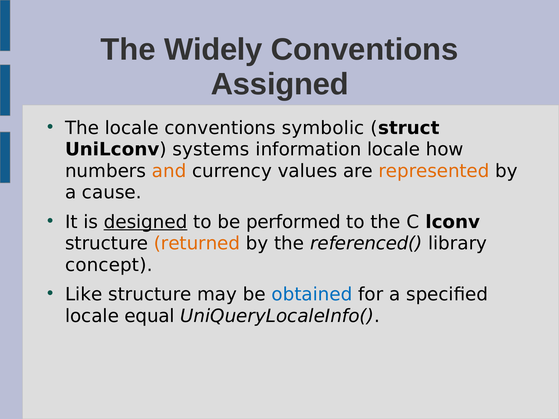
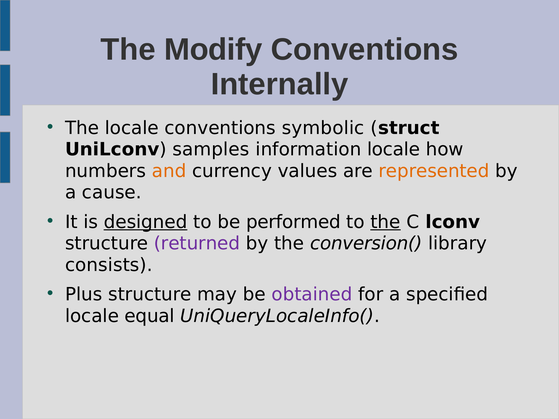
Widely: Widely -> Modify (213, 50)
Assigned: Assigned -> Internally (280, 84)
systems: systems -> samples (211, 150)
the underline: none -> present (385, 222)
returned colour: orange -> purple (197, 244)
referenced(: referenced( -> conversion( (366, 244)
concept: concept -> consists (109, 265)
Like: Like -> Plus (84, 295)
obtained colour: blue -> purple (312, 295)
